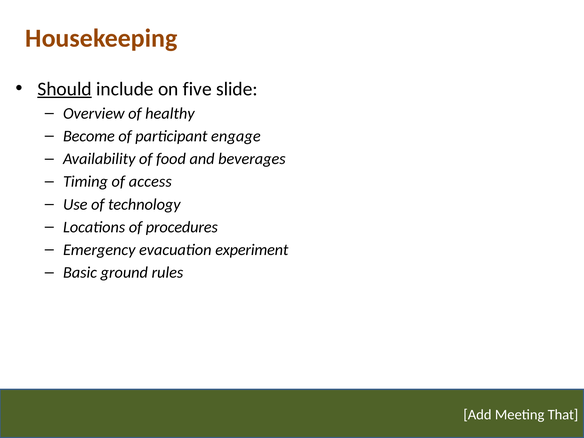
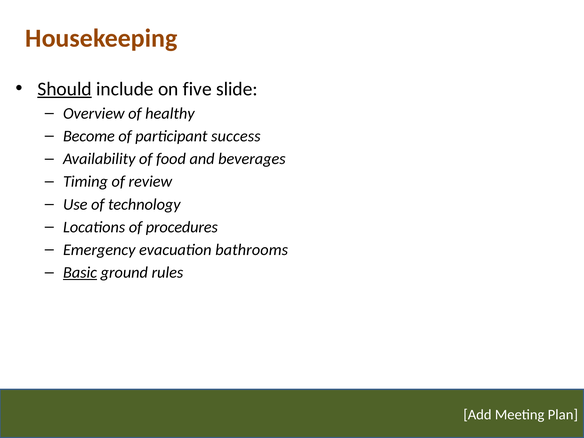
engage: engage -> success (236, 136)
access: access -> review (150, 182)
experiment: experiment -> bathrooms (252, 250)
Basic underline: none -> present (80, 273)
That: That -> Plan (563, 415)
